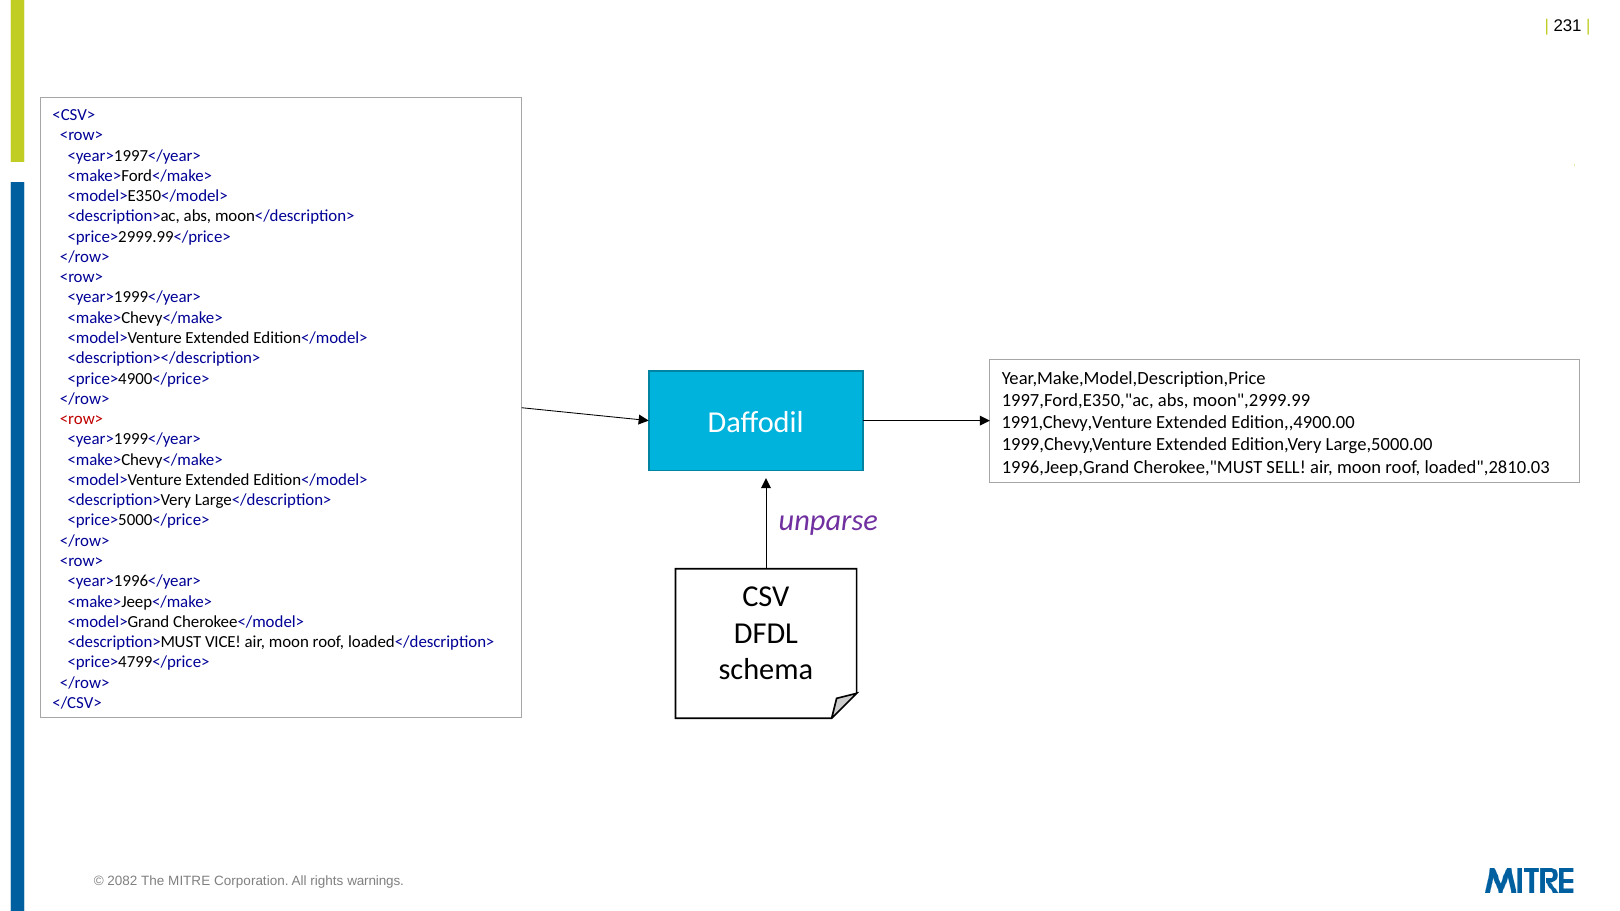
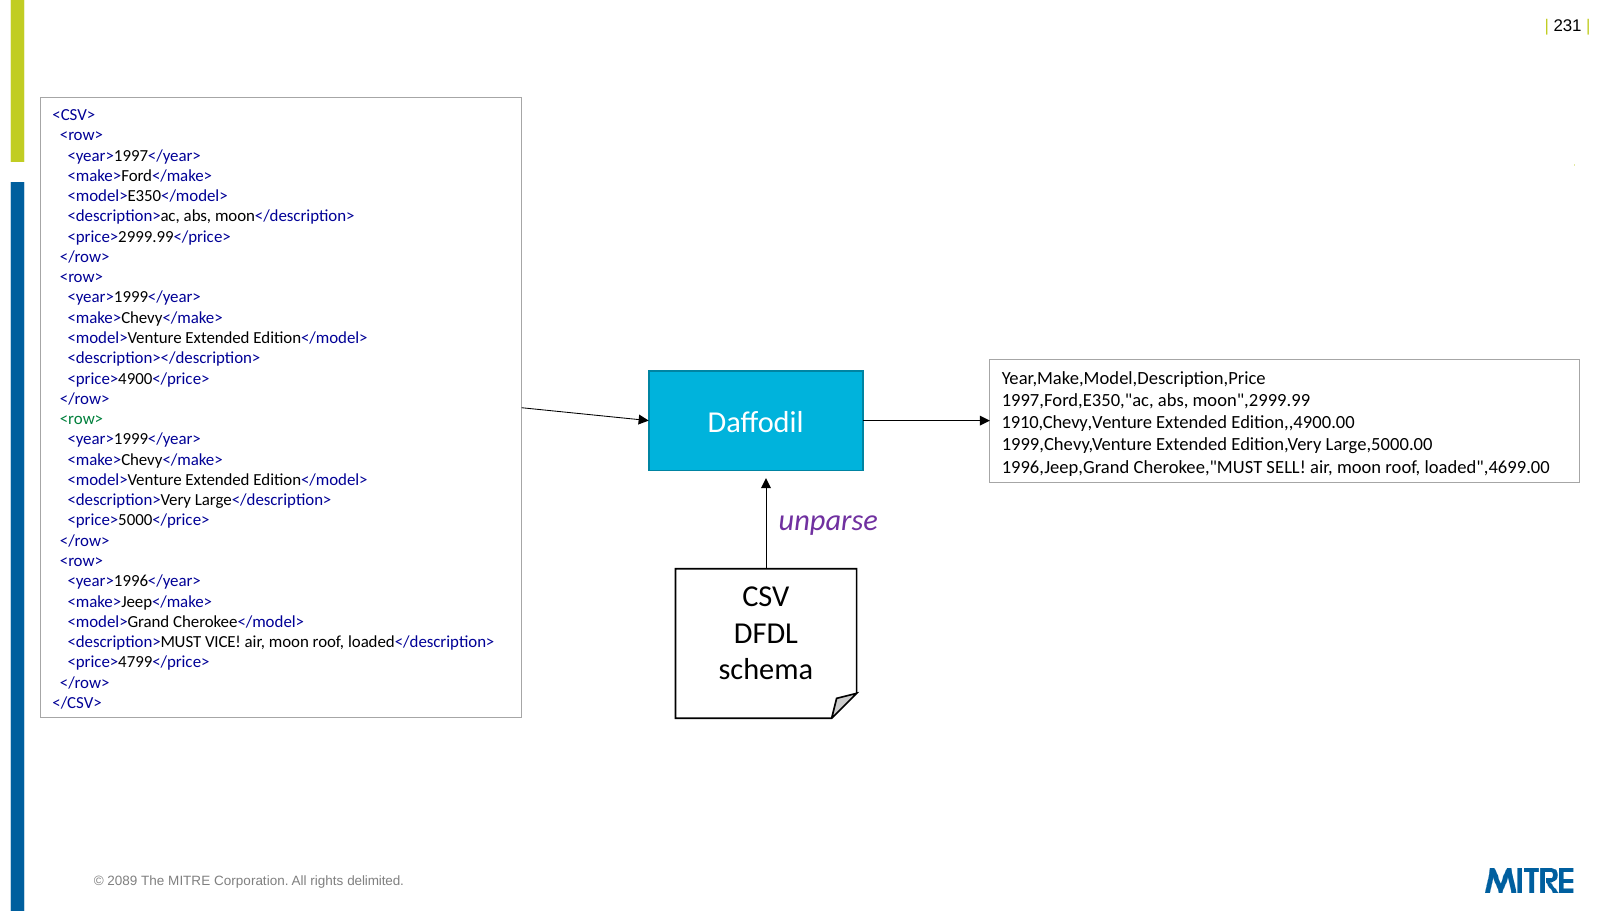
<row> colour: red -> green (82, 419)
1991,Chevy,Venture: 1991,Chevy,Venture -> 1910,Chevy,Venture (1077, 423)
loaded",2810.03: loaded",2810.03 -> loaded",4699.00 (1487, 467)
2082: 2082 -> 2089 (122, 882)
warnings: warnings -> delimited (376, 882)
